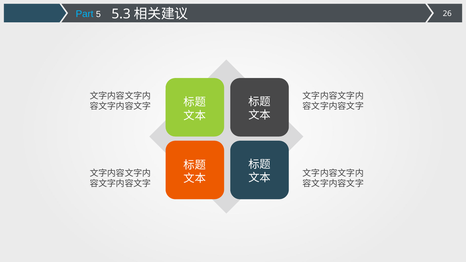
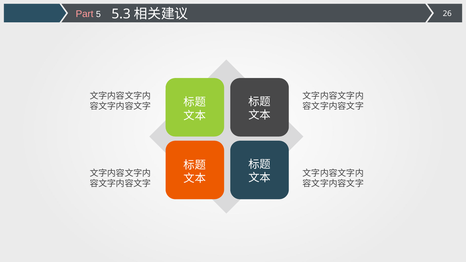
Part colour: light blue -> pink (85, 14)
